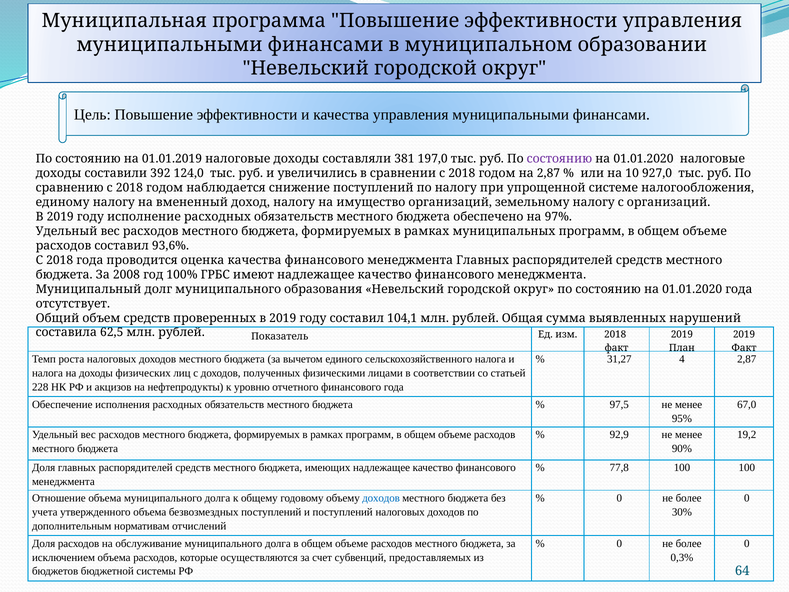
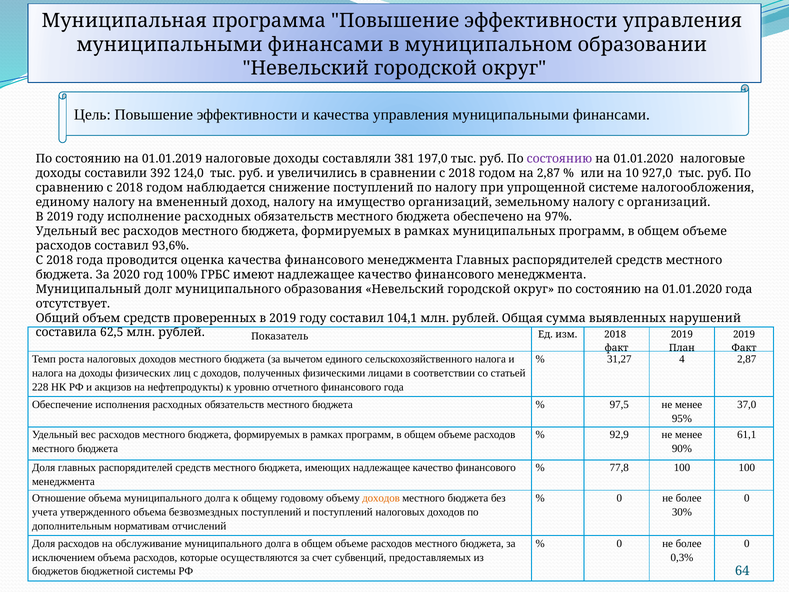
2008: 2008 -> 2020 (126, 274)
67,0: 67,0 -> 37,0 (747, 404)
19,2: 19,2 -> 61,1 (747, 435)
доходов colour: blue -> orange (381, 498)
